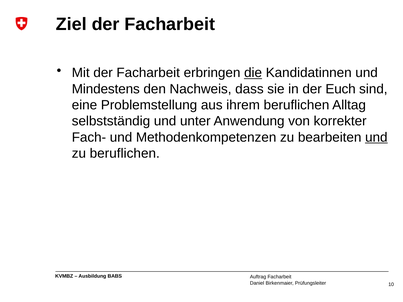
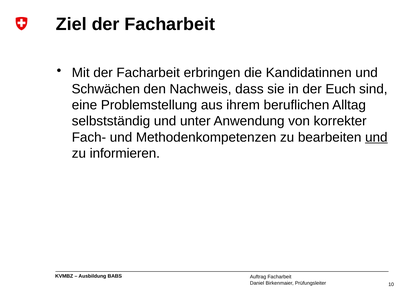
die underline: present -> none (253, 73)
Mindestens: Mindestens -> Schwächen (106, 89)
zu beruflichen: beruflichen -> informieren (125, 153)
